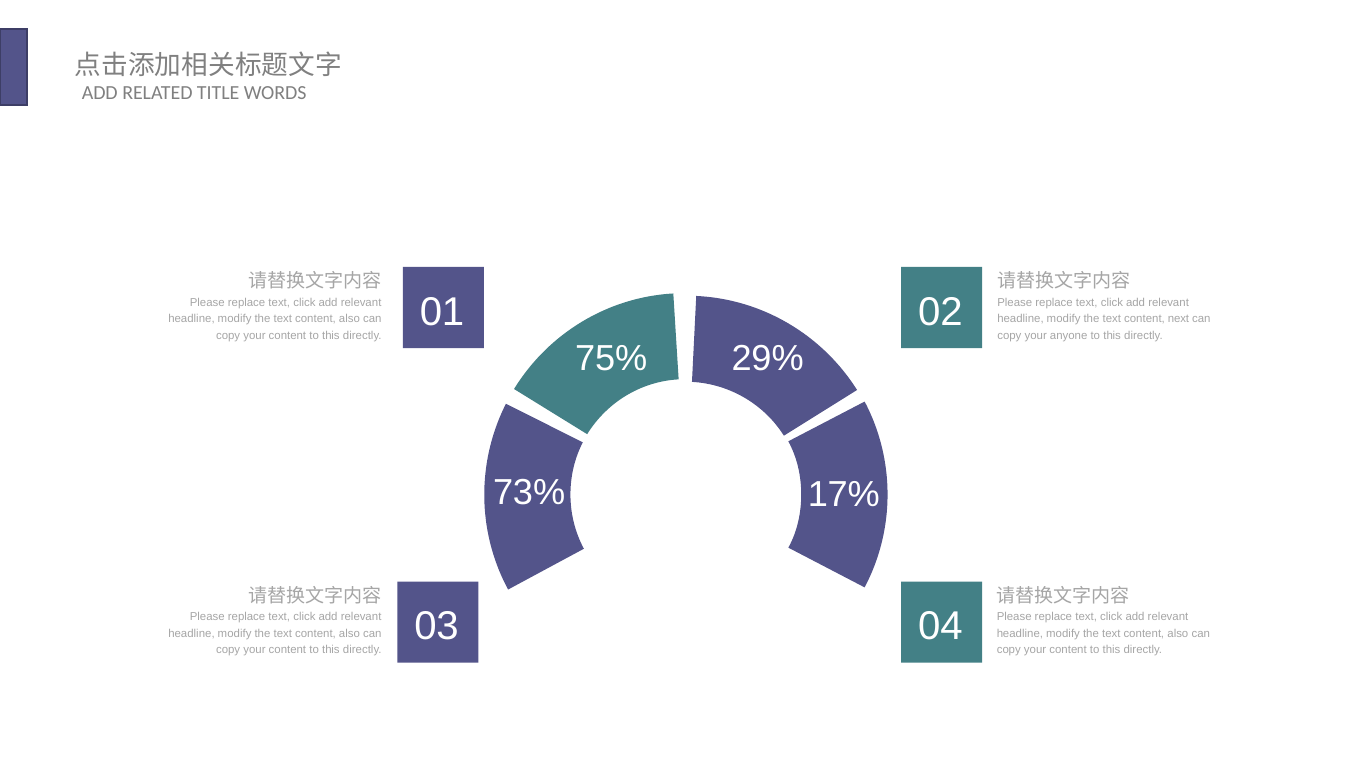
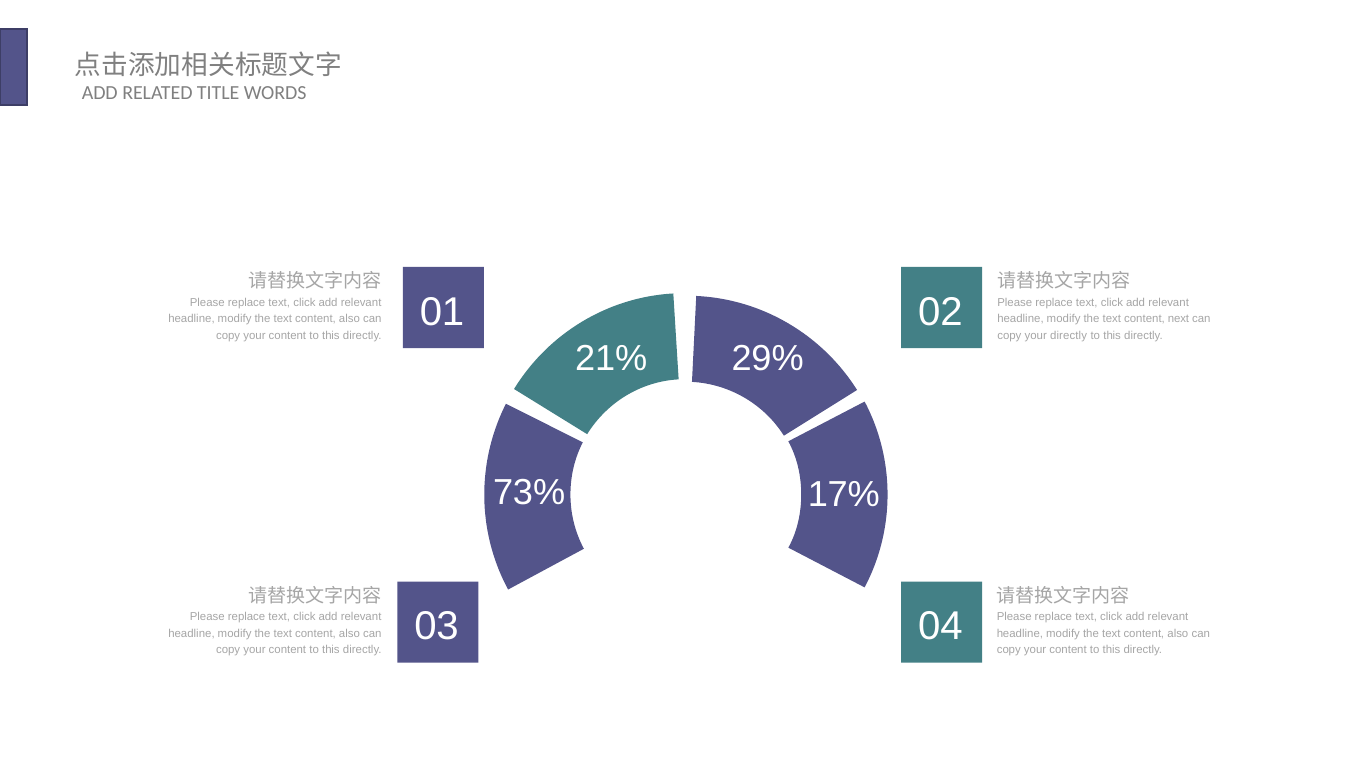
your anyone: anyone -> directly (1069, 335)
75%: 75% -> 21% (611, 359)
